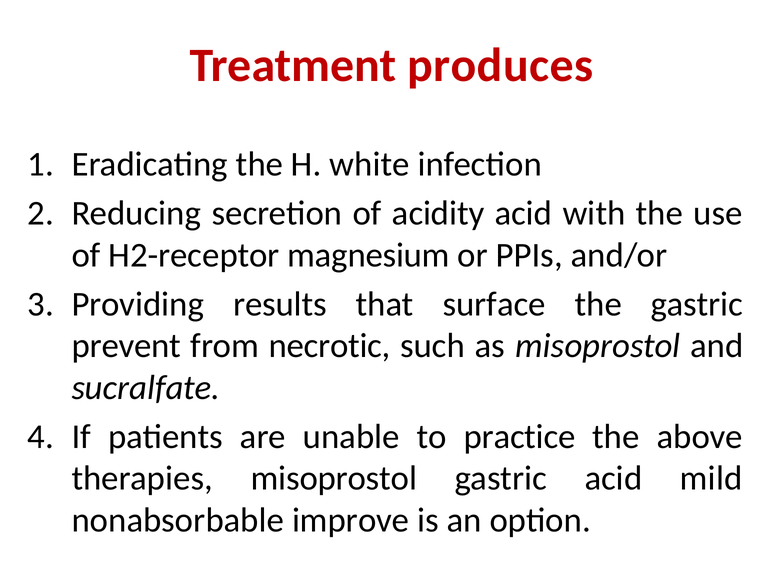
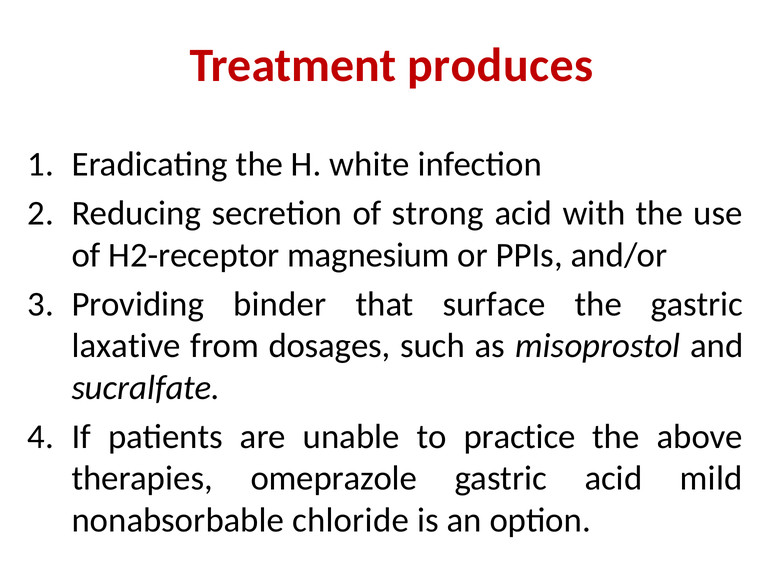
acidity: acidity -> strong (438, 213)
results: results -> binder (280, 304)
prevent: prevent -> laxative (126, 346)
necrotic: necrotic -> dosages (330, 346)
therapies misoprostol: misoprostol -> omeprazole (334, 478)
improve: improve -> chloride (350, 520)
